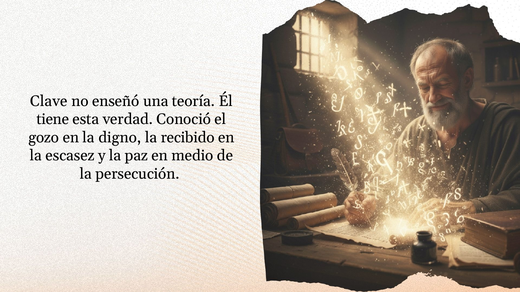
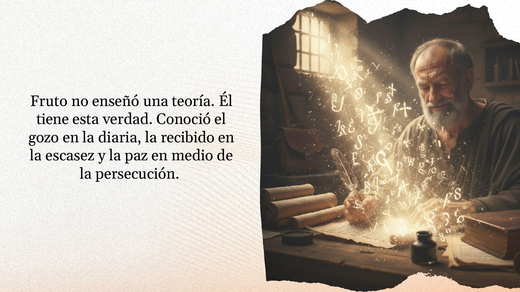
Clave: Clave -> Fruto (49, 101)
digno: digno -> diaria (120, 138)
